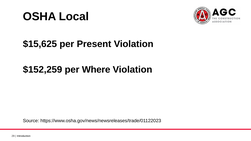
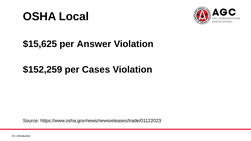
Present: Present -> Answer (94, 44)
Where: Where -> Cases (96, 70)
